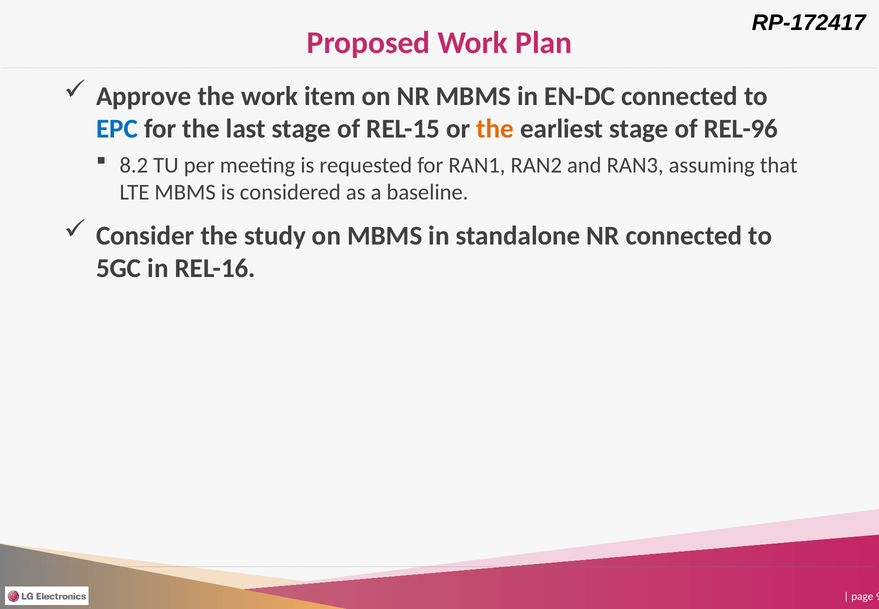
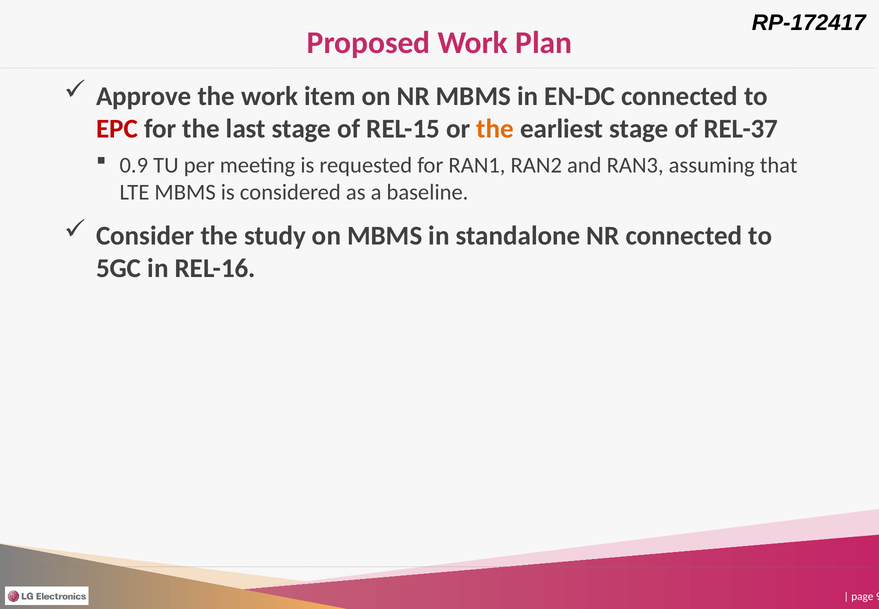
EPC colour: blue -> red (117, 129)
REL-96: REL-96 -> REL-37 (741, 129)
8.2: 8.2 -> 0.9 (134, 165)
